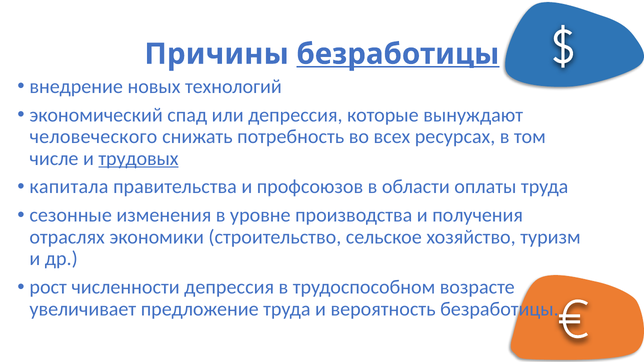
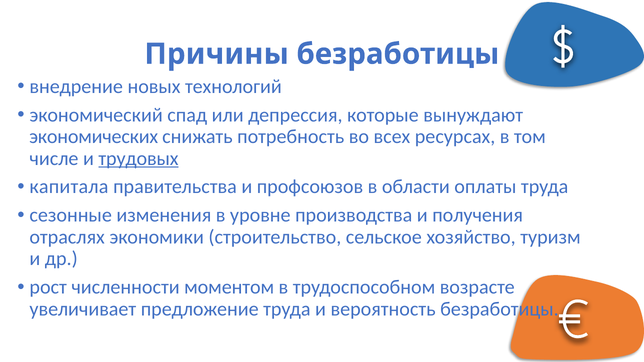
безработицы underline: present -> none (398, 54)
человеческого: человеческого -> экономических (94, 137)
численности депрессия: депрессия -> моментом (229, 287)
